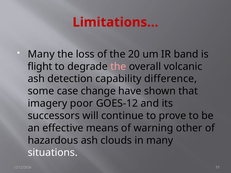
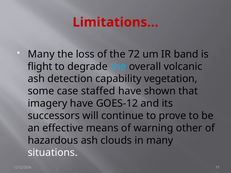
20: 20 -> 72 (134, 54)
the colour: pink -> light blue (118, 67)
difference: difference -> vegetation (171, 79)
change: change -> staffed (98, 91)
imagery poor: poor -> have (82, 104)
